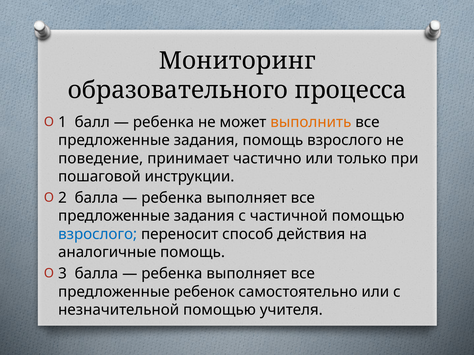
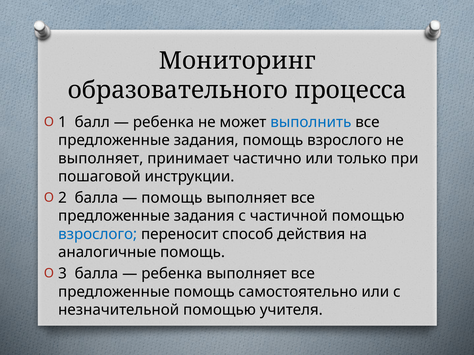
выполнить colour: orange -> blue (311, 122)
поведение: поведение -> выполняет (101, 159)
ребенка: ребенка -> помощь (172, 198)
предложенные ребенок: ребенок -> помощь (204, 292)
